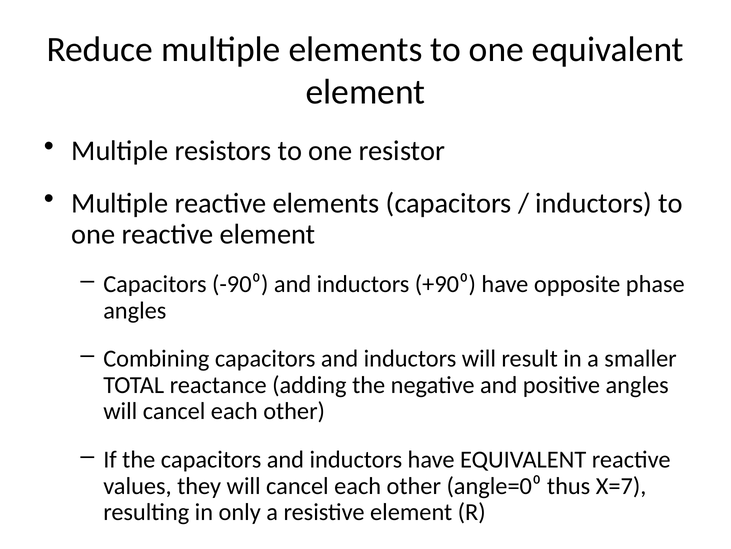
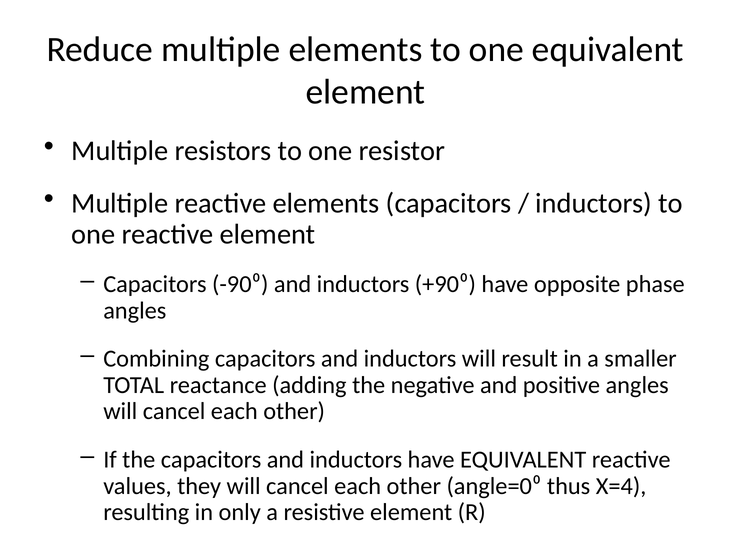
X=7: X=7 -> X=4 (621, 485)
